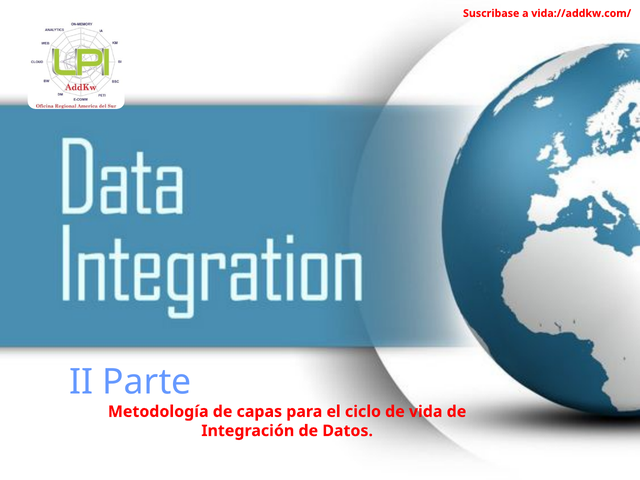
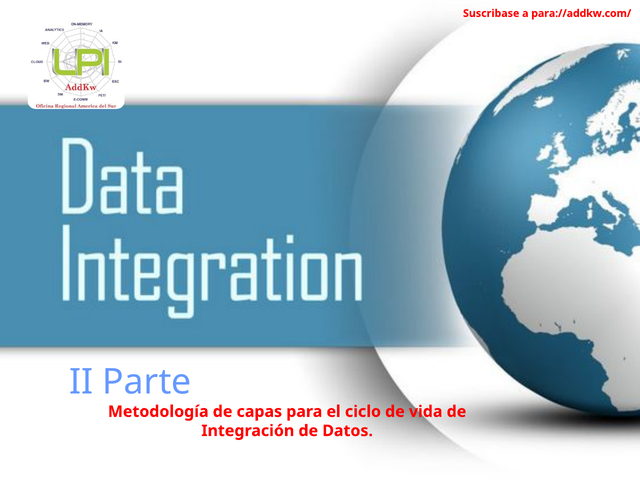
vida://addkw.com/: vida://addkw.com/ -> para://addkw.com/ (581, 13)
